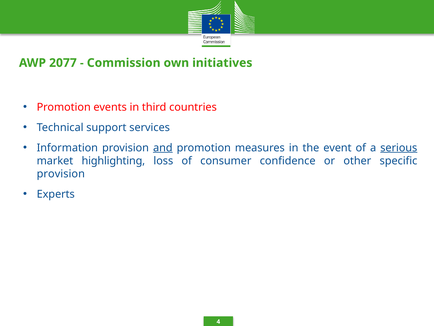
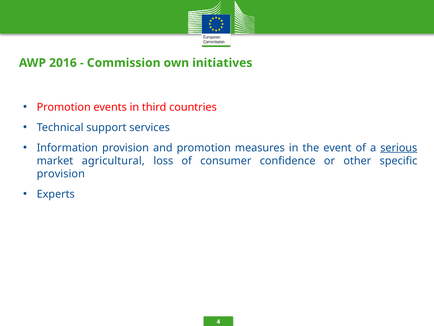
2077: 2077 -> 2016 (63, 63)
and underline: present -> none (163, 148)
highlighting: highlighting -> agricultural (113, 161)
